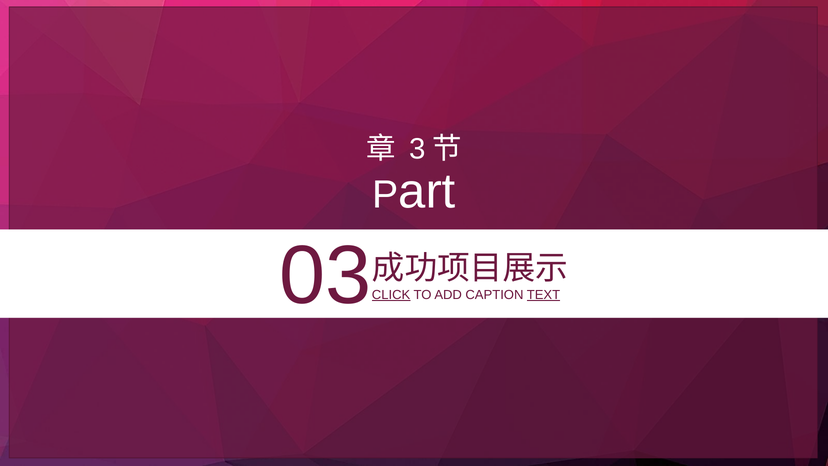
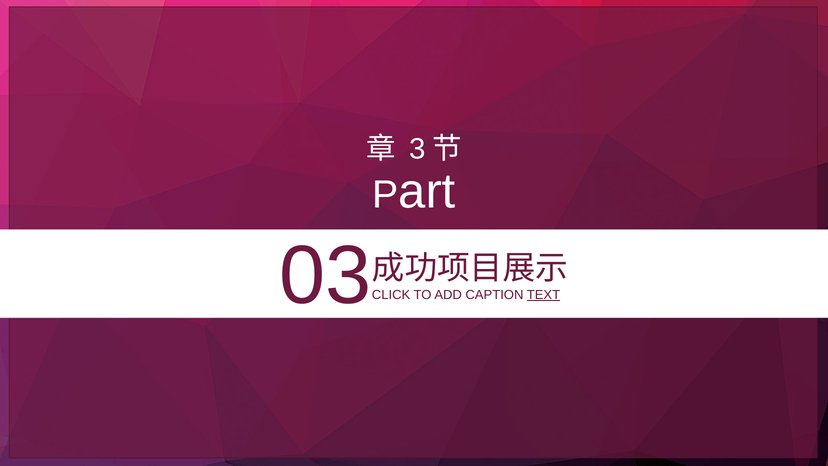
CLICK underline: present -> none (391, 295)
